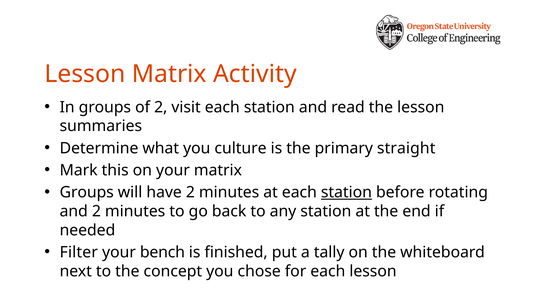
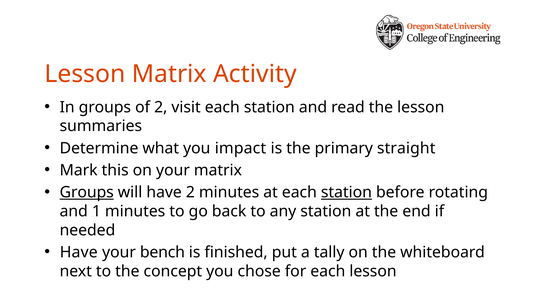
culture: culture -> impact (240, 148)
Groups underline: none -> present (87, 192)
and 2: 2 -> 1 (96, 211)
Filter: Filter -> Have (79, 252)
